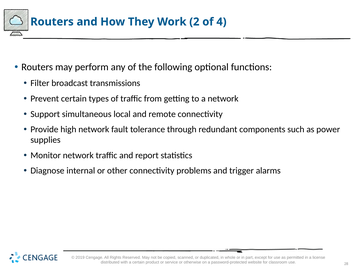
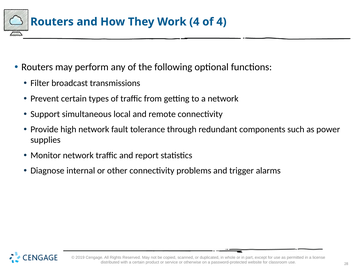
Work 2: 2 -> 4 (194, 22)
